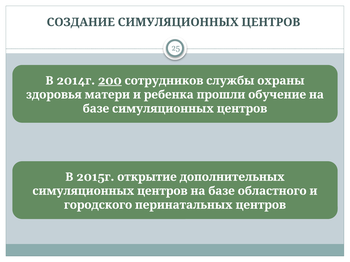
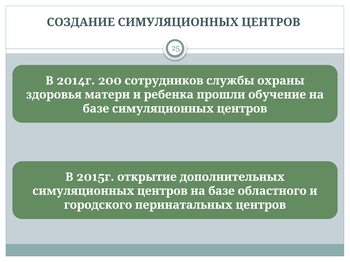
200 underline: present -> none (110, 81)
